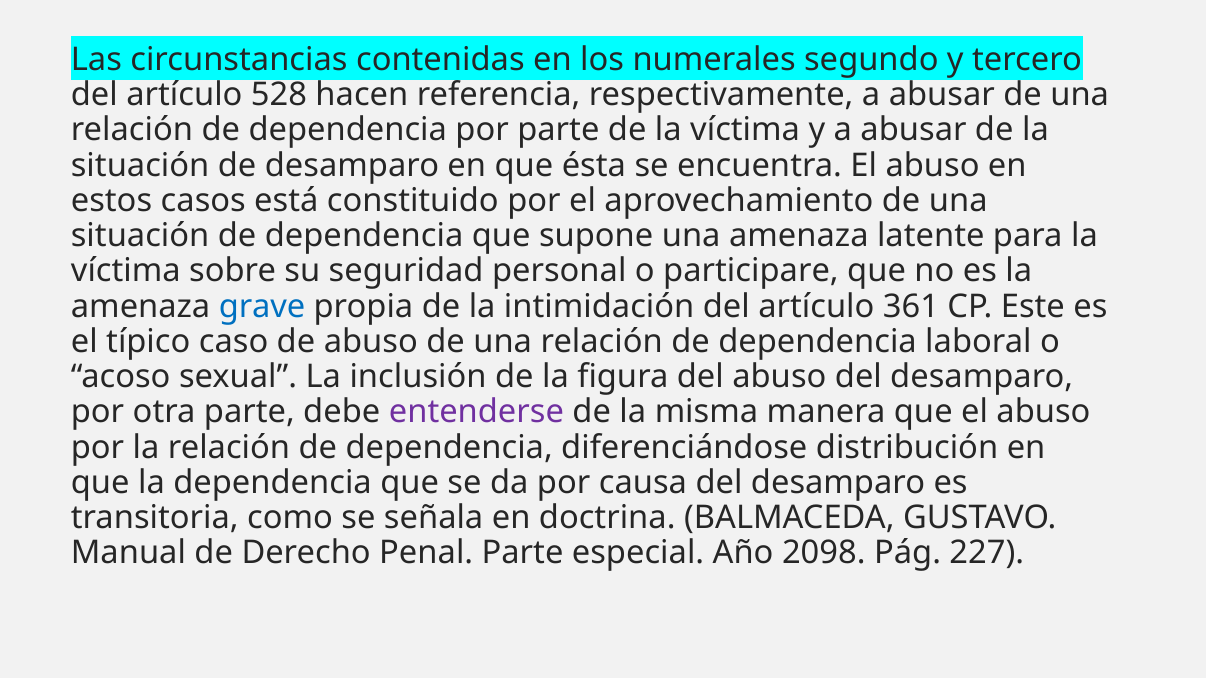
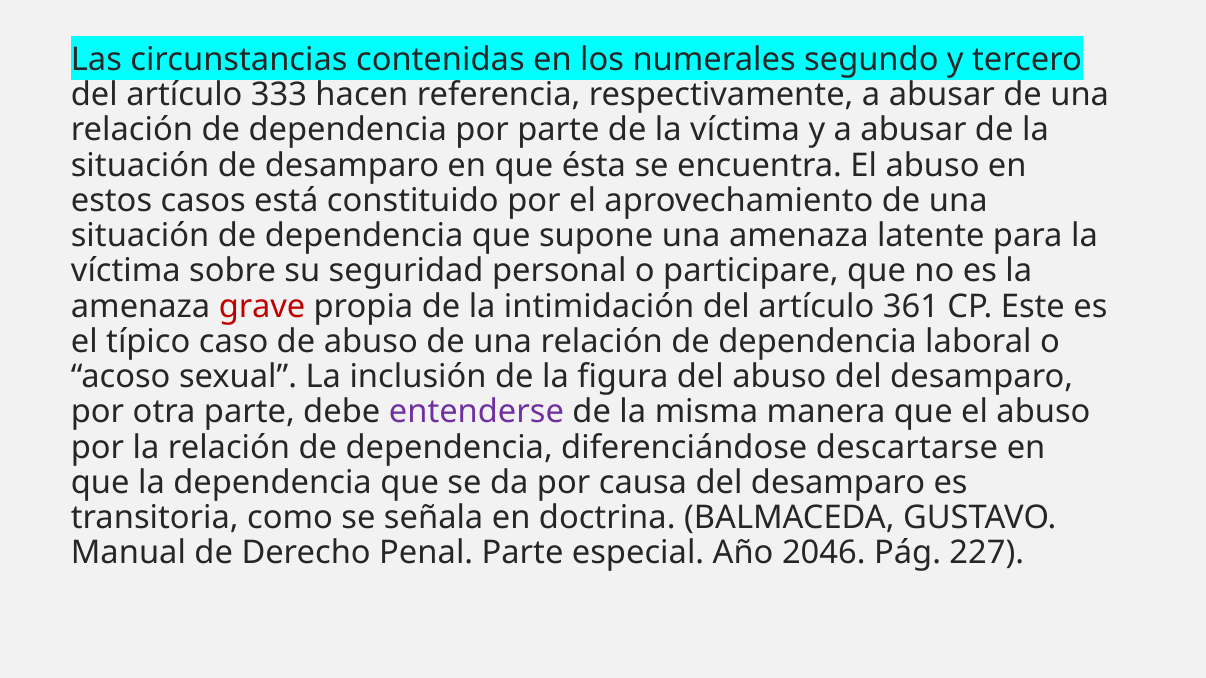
528: 528 -> 333 (279, 95)
grave colour: blue -> red (262, 307)
distribución: distribución -> descartarse (907, 448)
2098: 2098 -> 2046 (824, 553)
